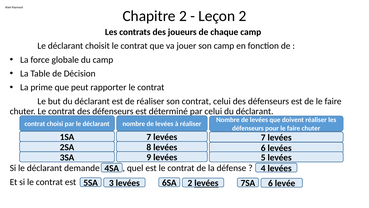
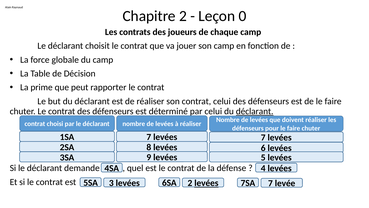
Leçon 2: 2 -> 0 (242, 16)
déclarant underline: none -> present (255, 111)
6SA 6: 6 -> 7 (270, 183)
